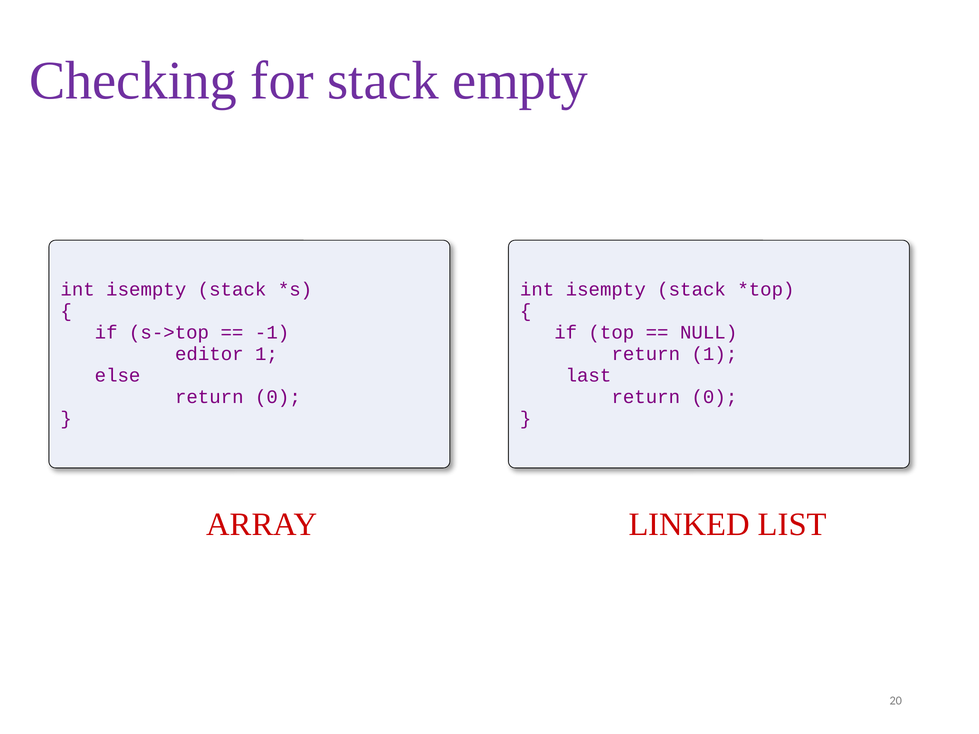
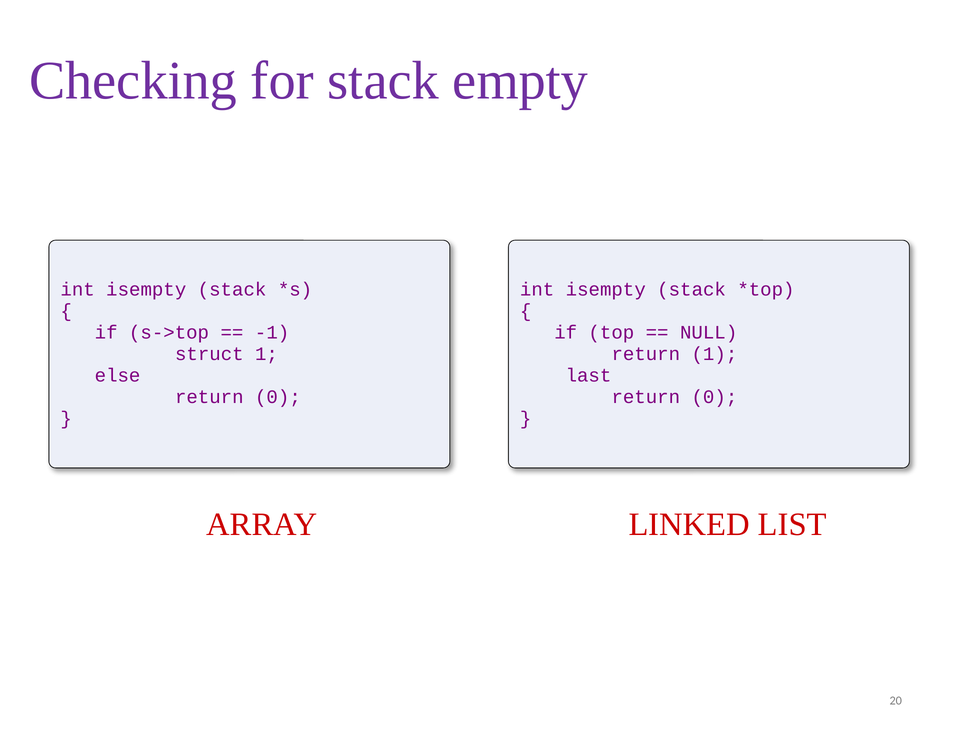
editor: editor -> struct (209, 354)
